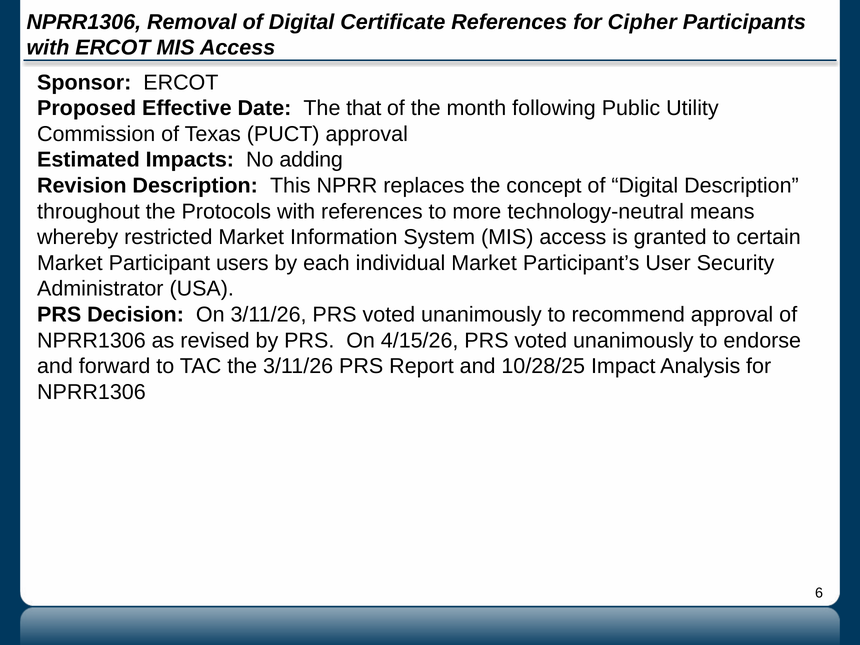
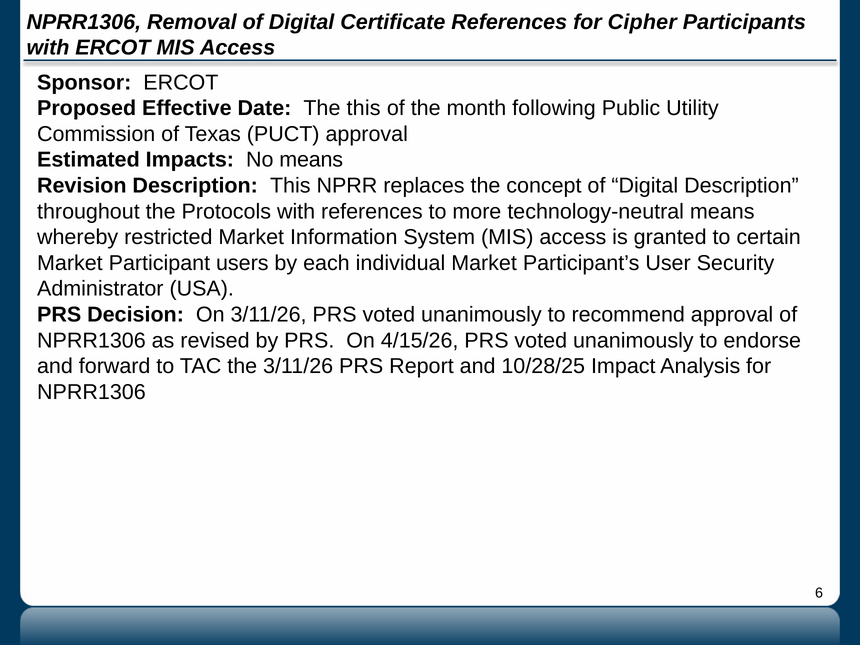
The that: that -> this (364, 108)
No adding: adding -> means (311, 160)
